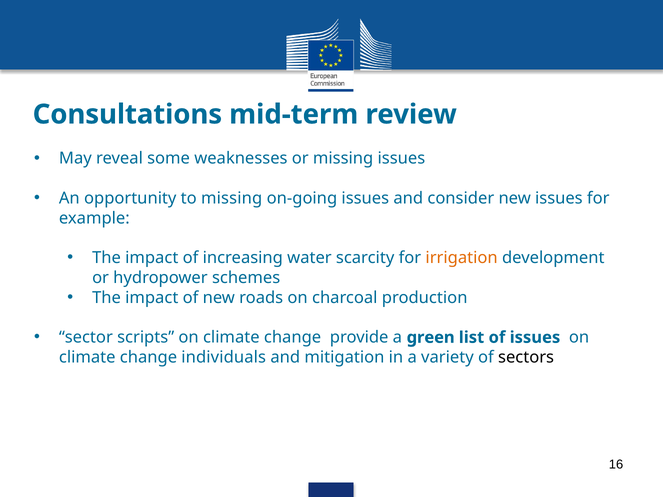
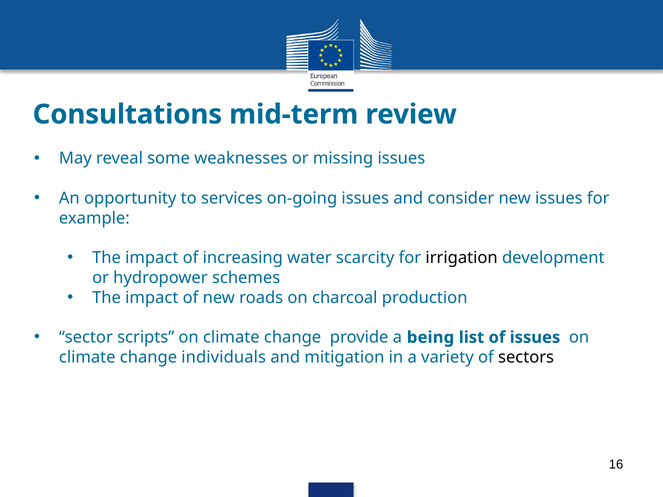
to missing: missing -> services (232, 198)
irrigation colour: orange -> black (462, 258)
green: green -> being (431, 338)
